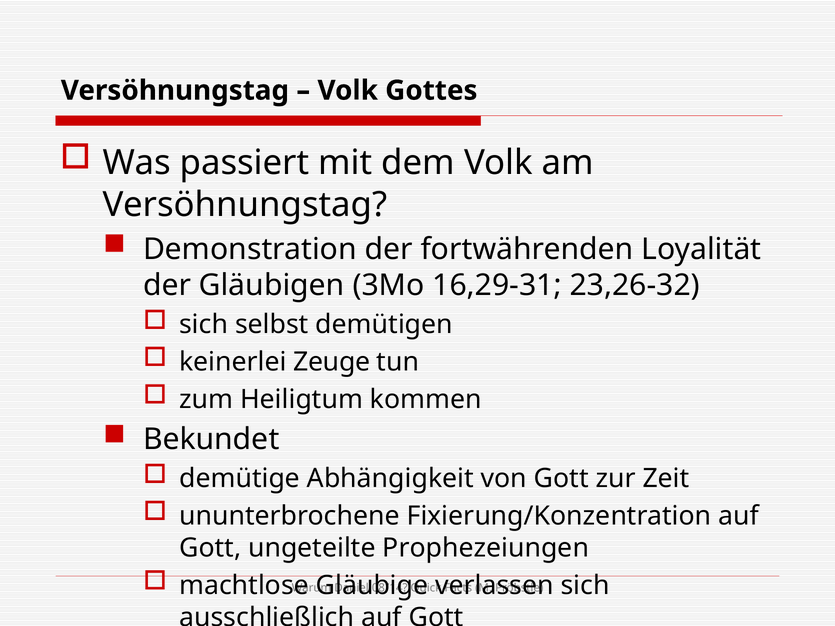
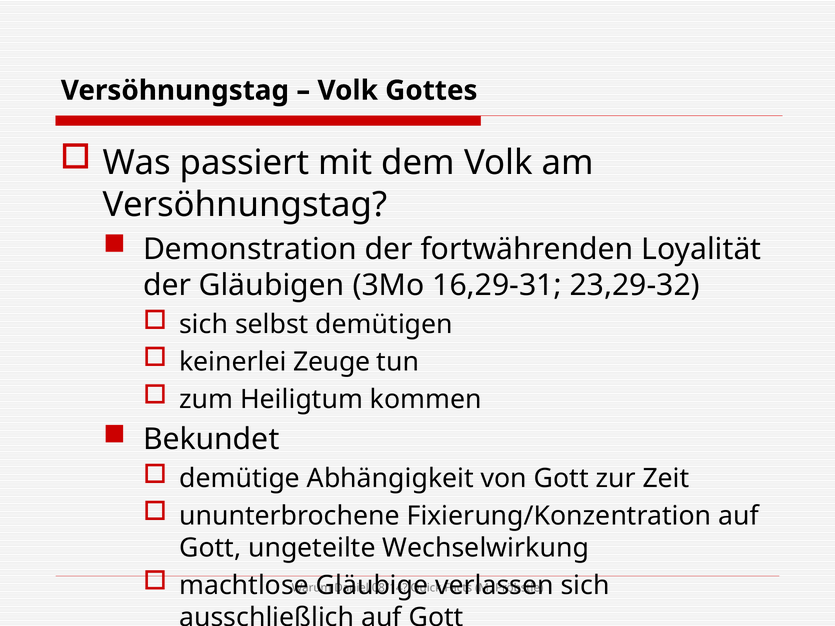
23,26-32: 23,26-32 -> 23,29-32 (635, 286)
Prophezeiungen: Prophezeiungen -> Wechselwirkung (486, 548)
